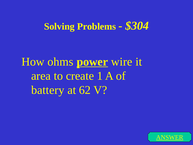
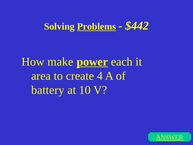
Problems underline: none -> present (97, 26)
$304: $304 -> $442 (137, 26)
ohms: ohms -> make (60, 62)
wire: wire -> each (122, 62)
1: 1 -> 4 (100, 76)
62: 62 -> 10 (85, 90)
